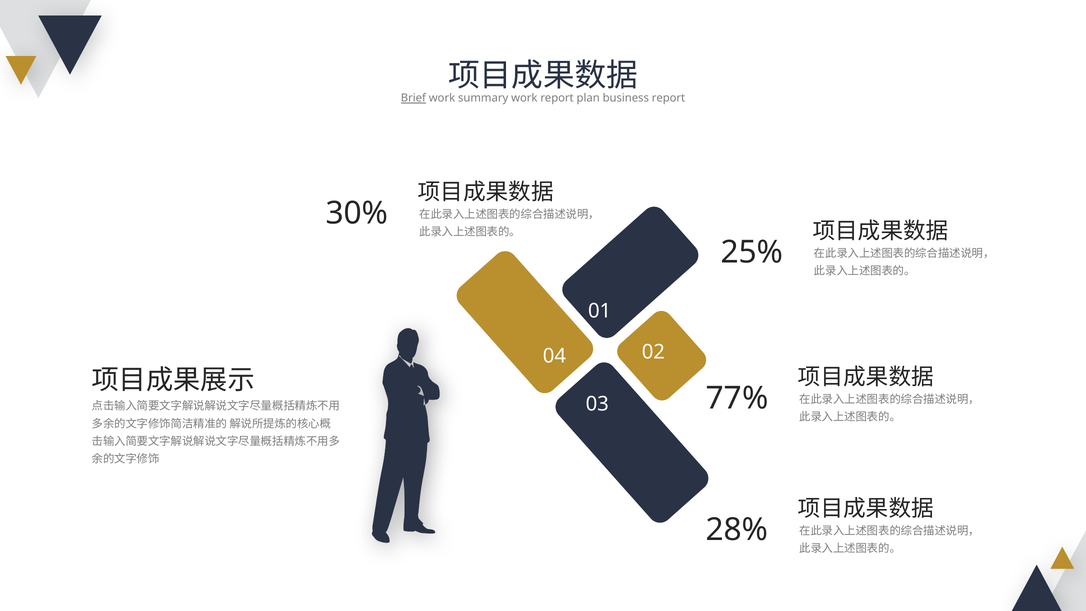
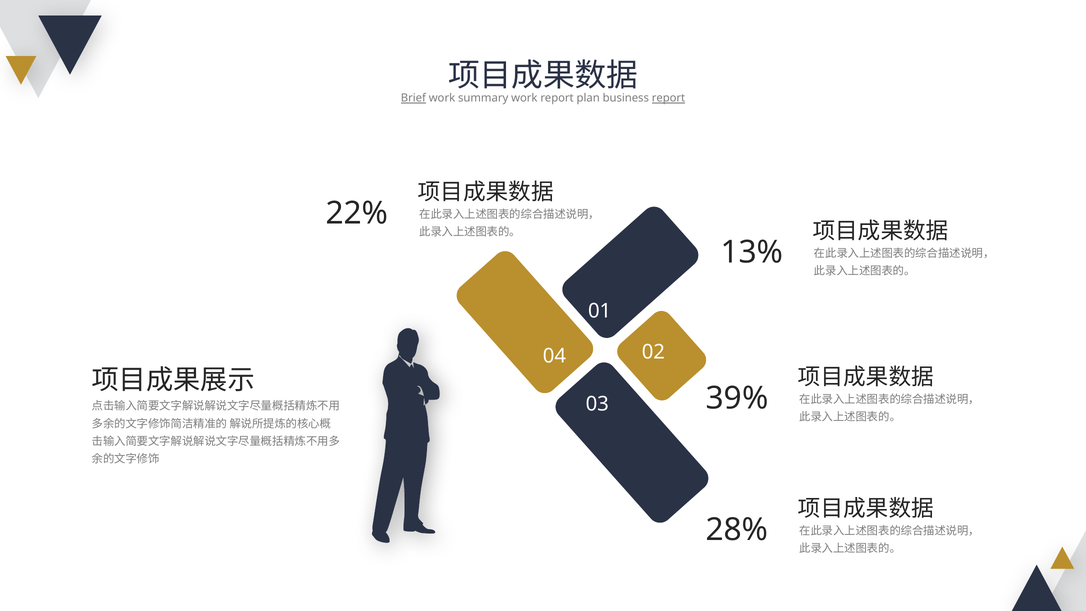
report underline: none -> present (668, 98)
30%: 30% -> 22% (357, 213)
25%: 25% -> 13% (752, 252)
77%: 77% -> 39% (737, 398)
